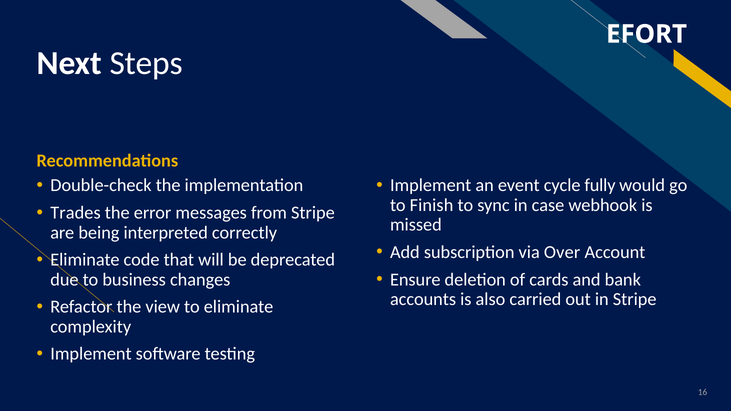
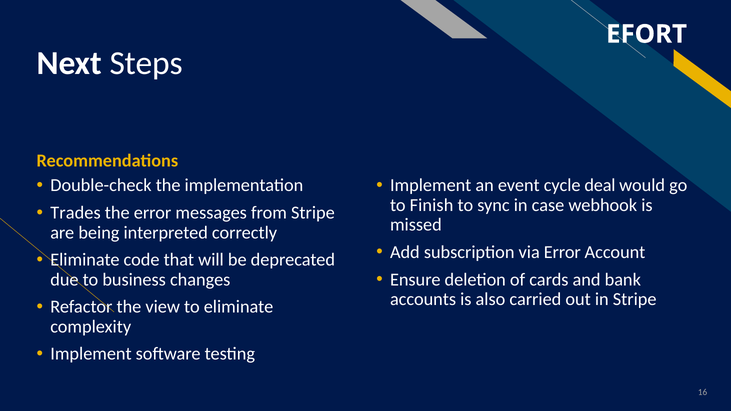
fully: fully -> deal (600, 186)
via Over: Over -> Error (562, 252)
